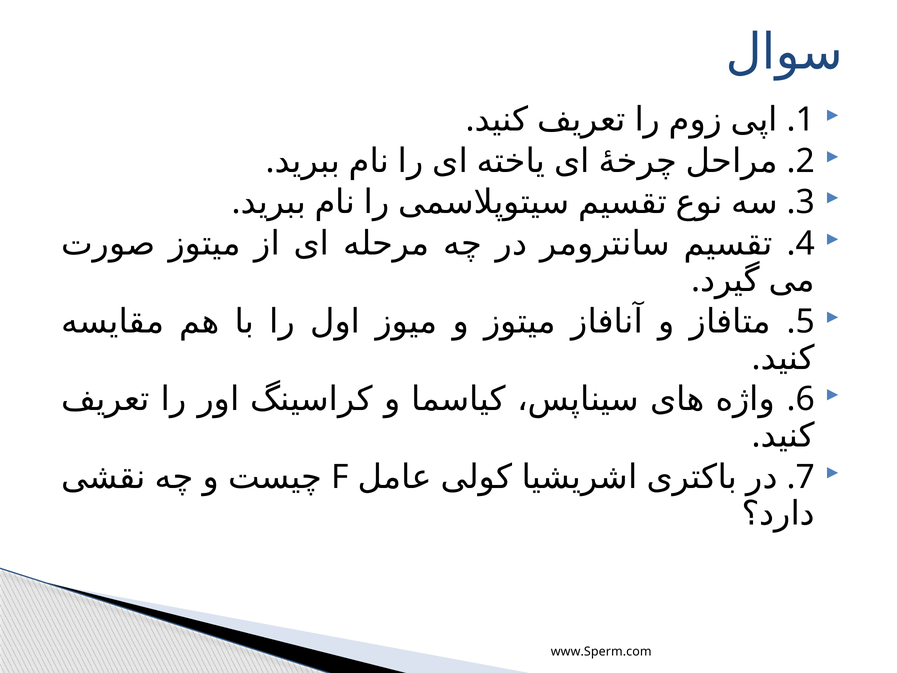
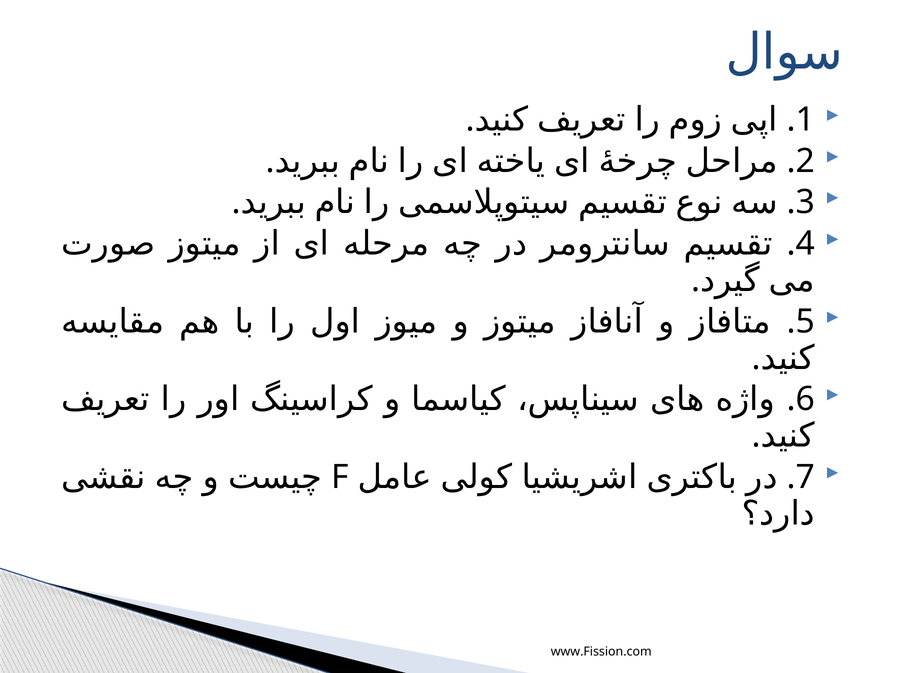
www.Sperm.com: www.Sperm.com -> www.Fission.com (601, 651)
